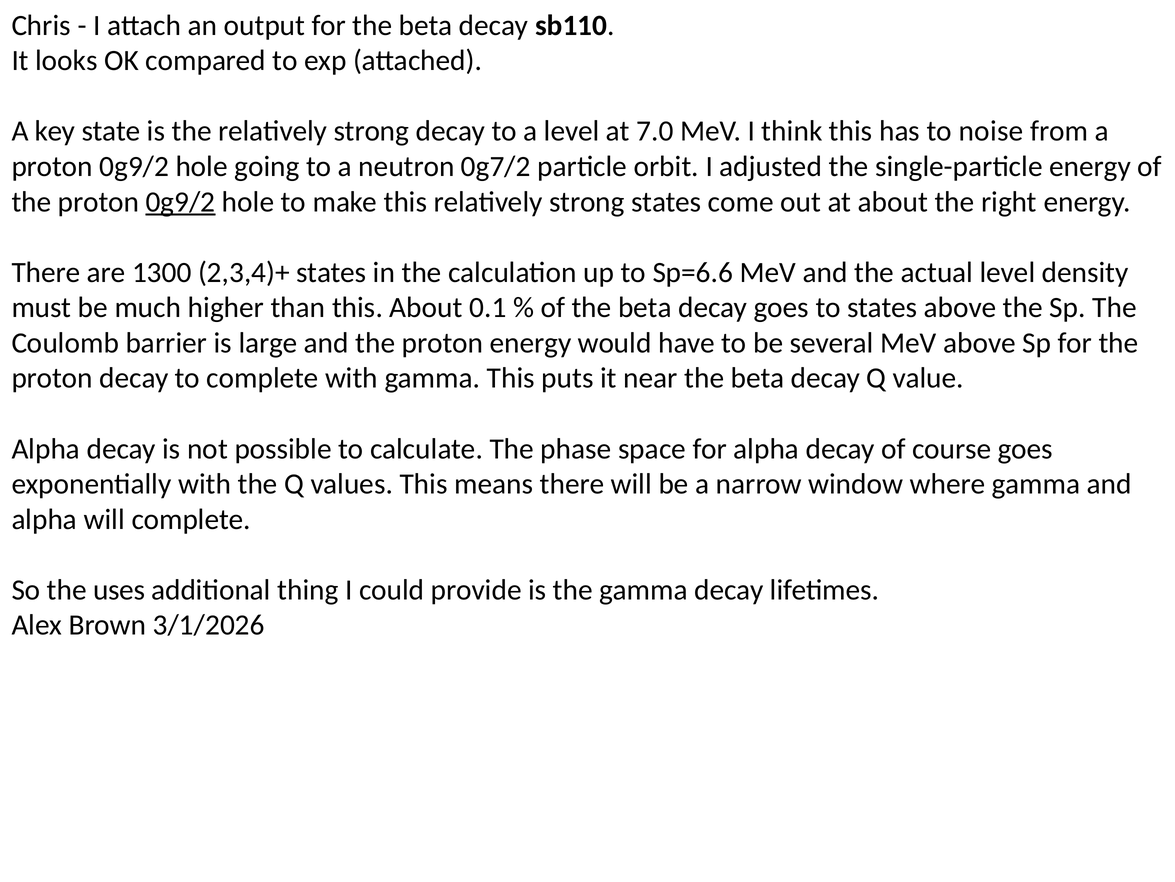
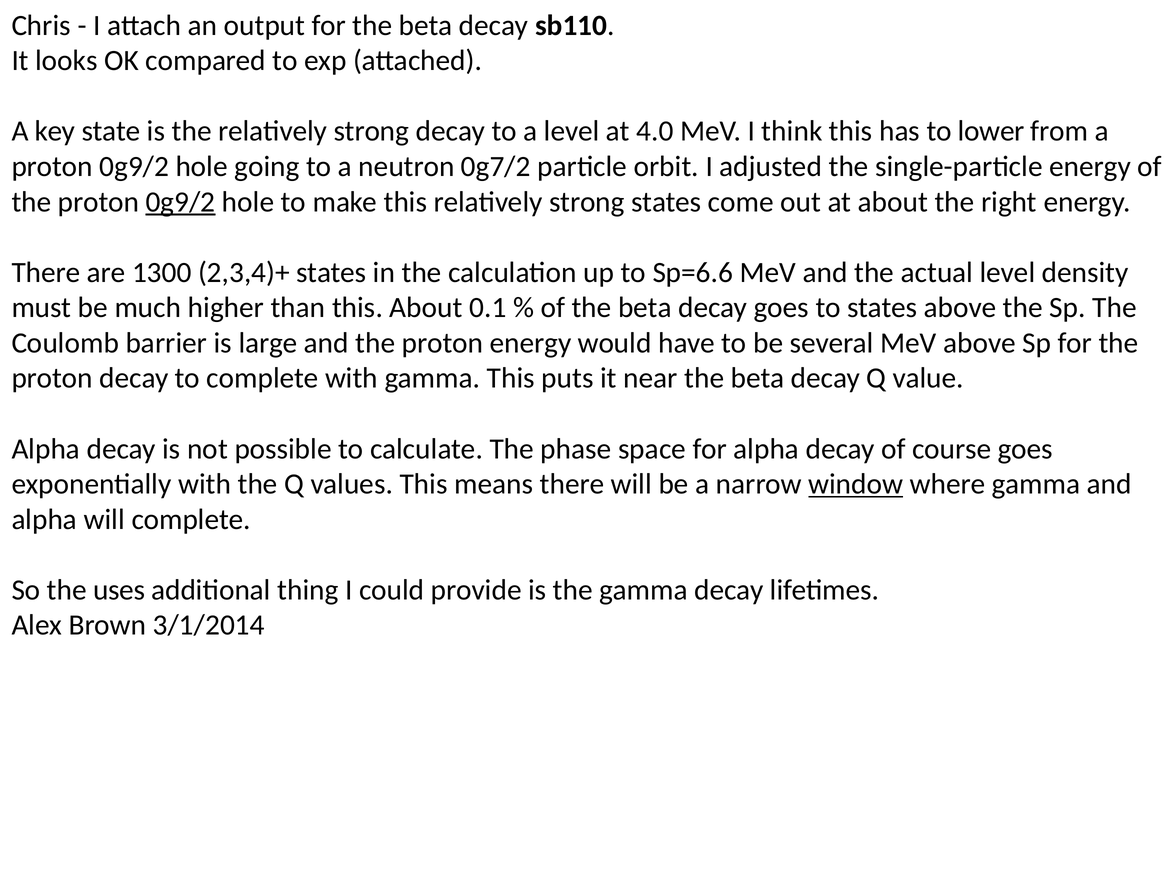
7.0: 7.0 -> 4.0 (655, 131)
noise: noise -> lower (991, 131)
window underline: none -> present (856, 484)
3/1/2026: 3/1/2026 -> 3/1/2014 (209, 625)
